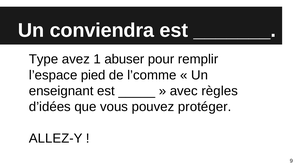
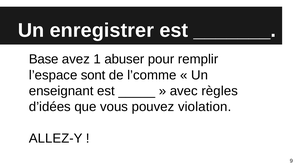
conviendra: conviendra -> enregistrer (102, 30)
Type: Type -> Base (44, 59)
pied: pied -> sont (93, 75)
protéger: protéger -> violation (205, 107)
